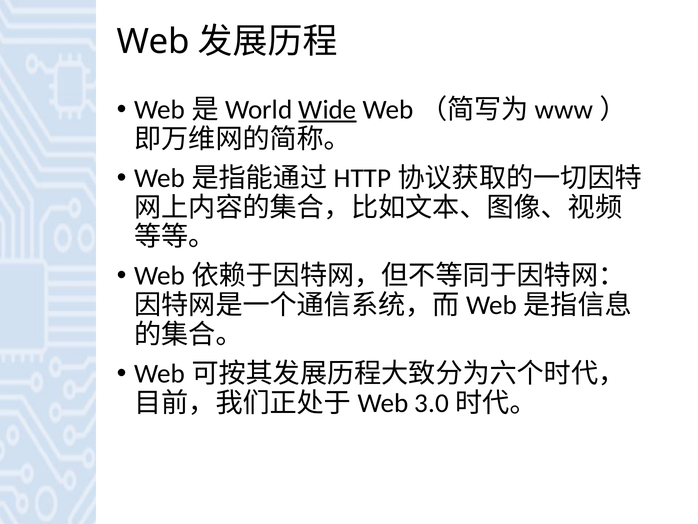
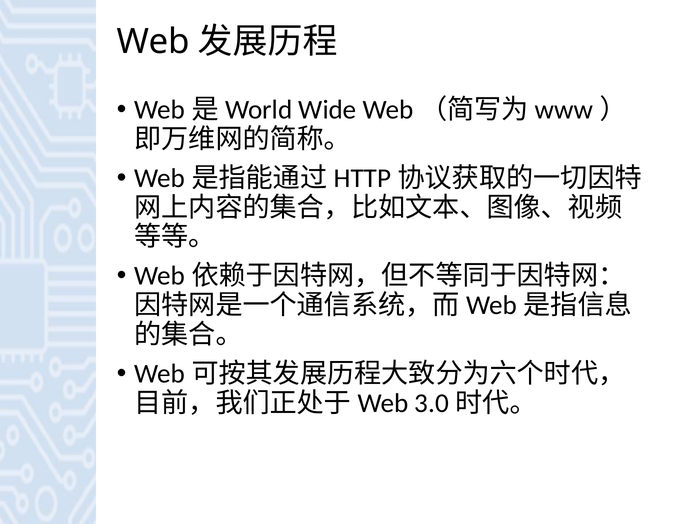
Wide underline: present -> none (327, 110)
